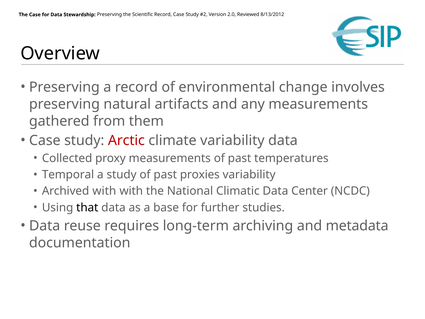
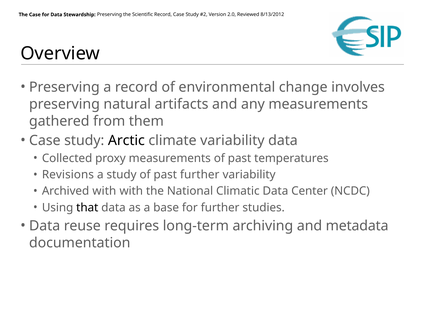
Arctic colour: red -> black (126, 140)
Temporal: Temporal -> Revisions (68, 175)
past proxies: proxies -> further (200, 175)
